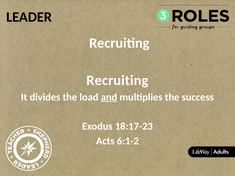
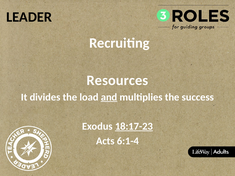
Recruiting: Recruiting -> Resources (117, 81)
18:17-23 underline: none -> present (134, 126)
6:1-2: 6:1-2 -> 6:1-4 (128, 141)
